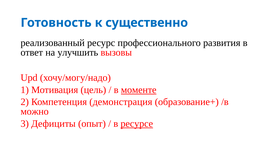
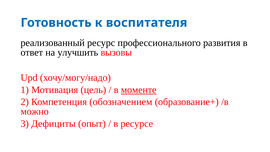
существенно: существенно -> воспитателя (147, 23)
демонстрация: демонстрация -> обозначением (121, 102)
ресурсе underline: present -> none (137, 124)
